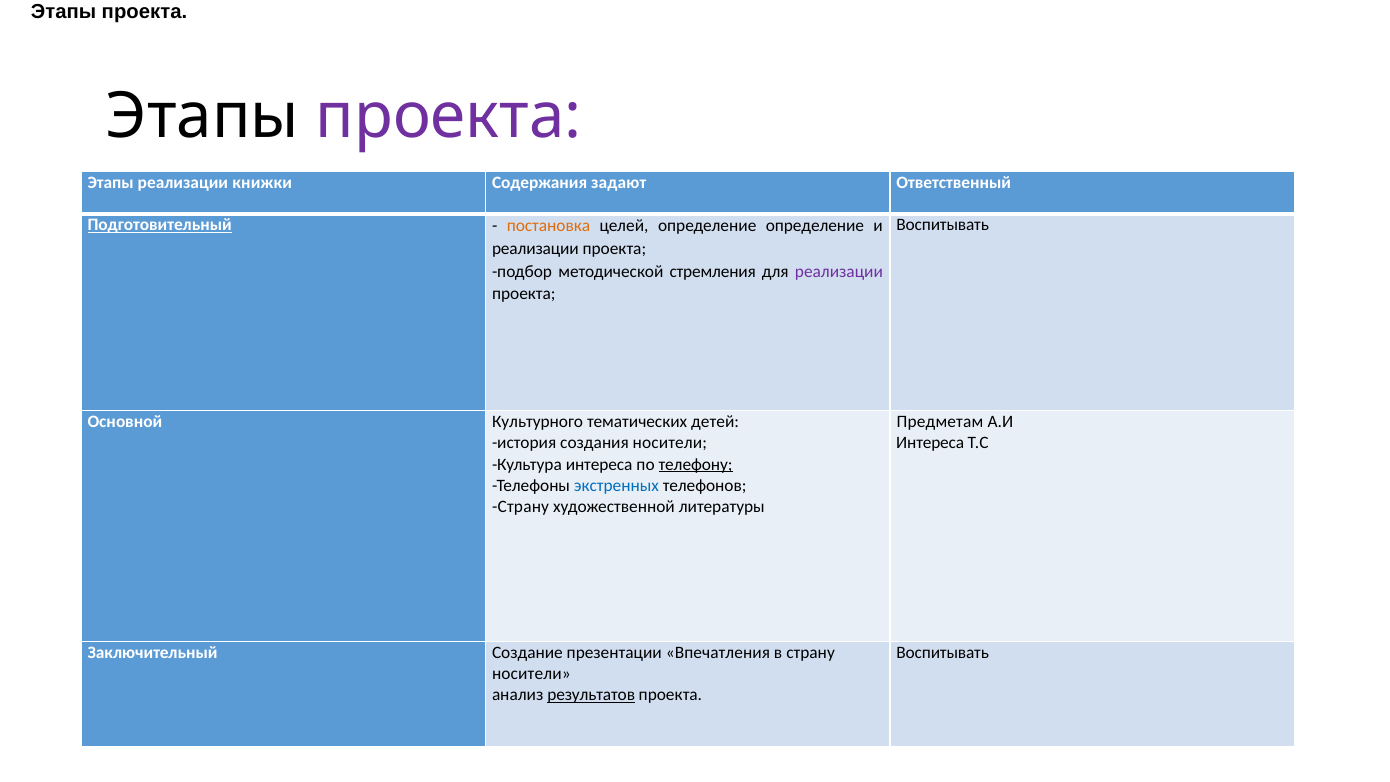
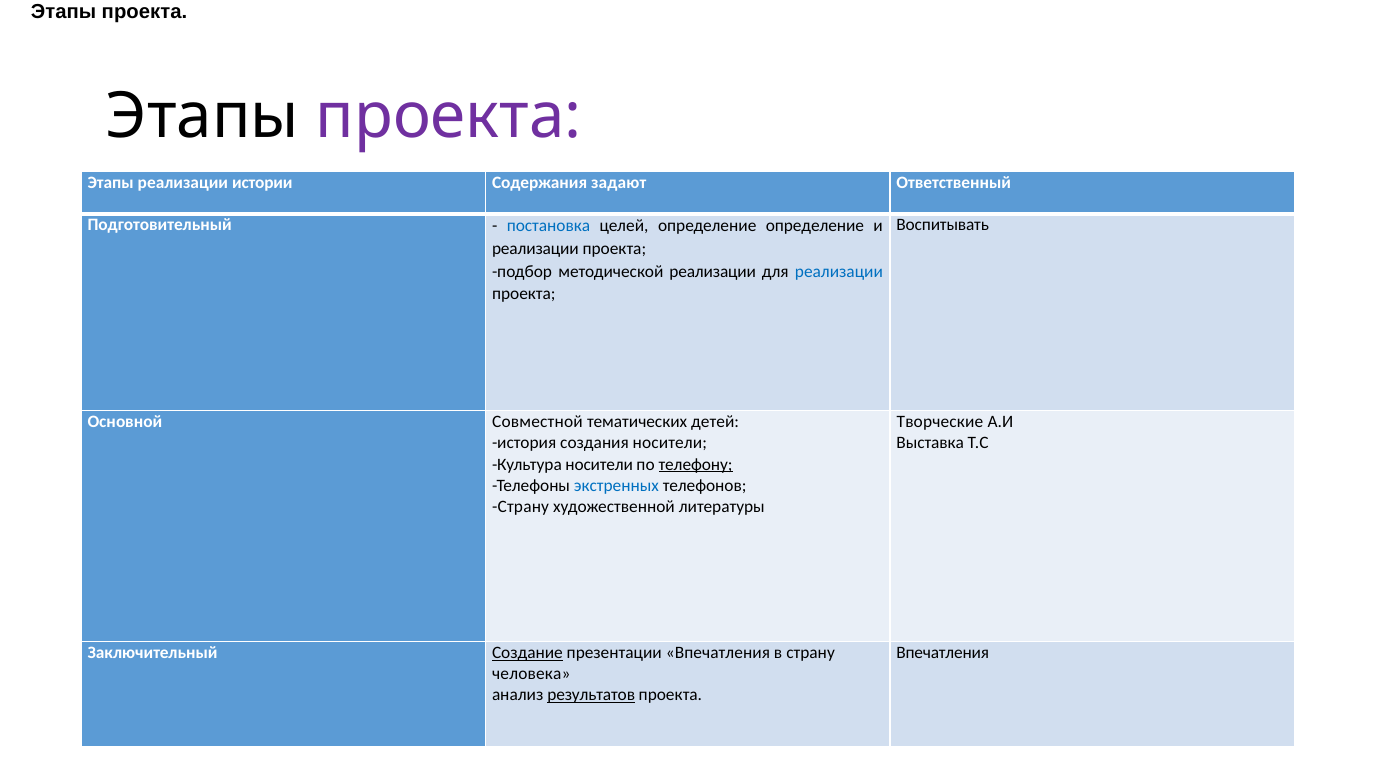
книжки: книжки -> истории (262, 183)
Подготовительный underline: present -> none (160, 225)
постановка colour: orange -> blue (548, 226)
методической стремления: стремления -> реализации (713, 271)
реализации colour: purple -> blue (839, 271)
Культурного: Культурного -> Совместной (537, 422)
Предметам: Предметам -> Творческие (940, 422)
Интереса: Интереса -> Выставка (930, 443)
Культура интереса: интереса -> носители (599, 464)
Создание underline: none -> present (527, 652)
Воспитывать: Воспитывать -> Впечатления (943, 652)
носители: носители -> человека (531, 674)
